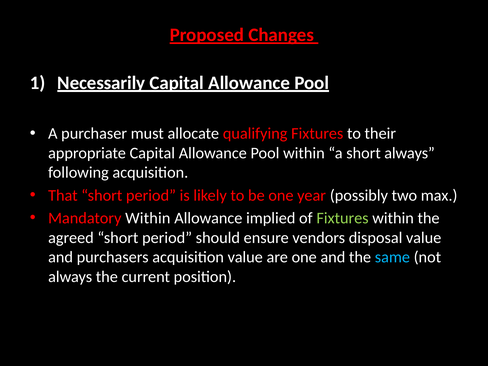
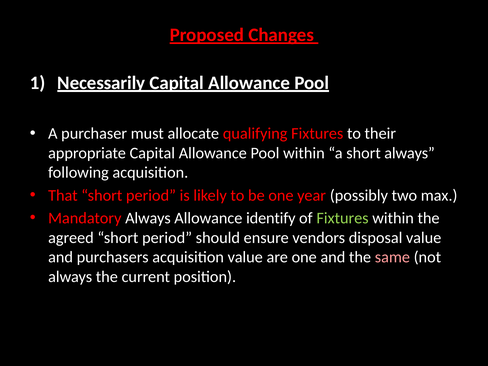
Mandatory Within: Within -> Always (148, 218)
implied: implied -> identify (271, 218)
same colour: light blue -> pink (392, 257)
